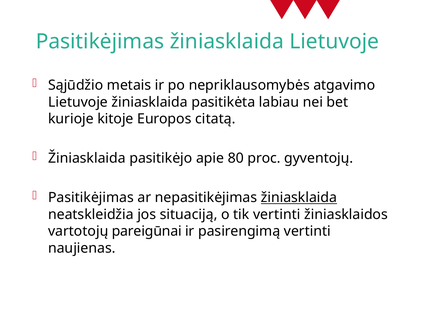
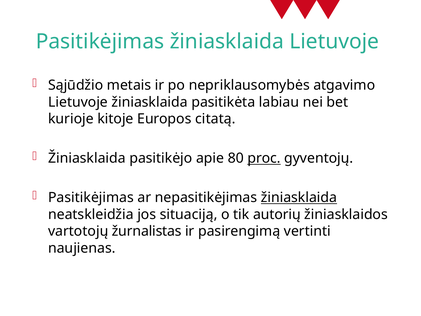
proc underline: none -> present (264, 158)
tik vertinti: vertinti -> autorių (277, 214)
pareigūnai: pareigūnai -> žurnalistas (147, 231)
